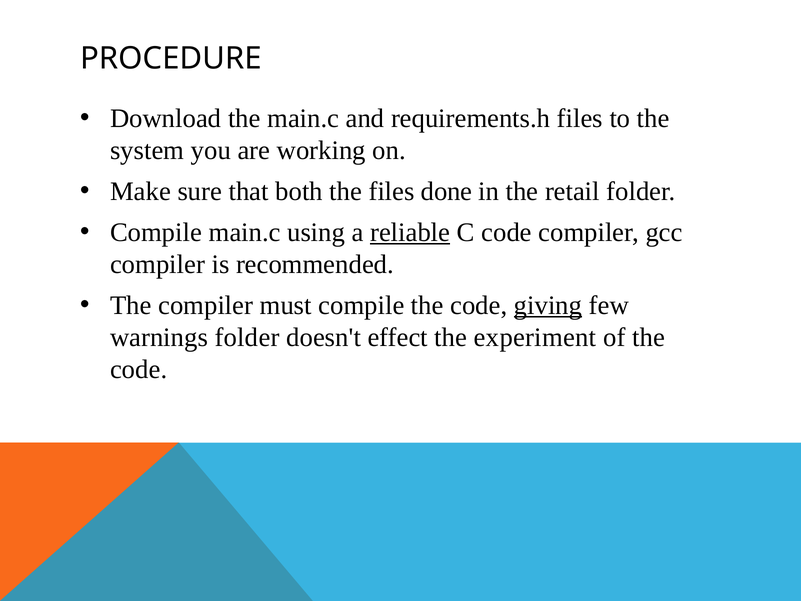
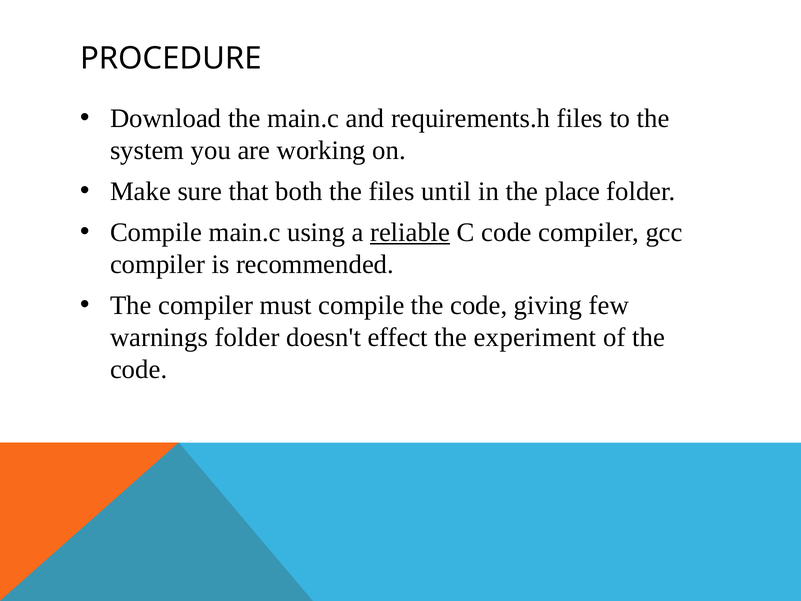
done: done -> until (446, 191)
retail: retail -> place (573, 191)
giving underline: present -> none (548, 305)
